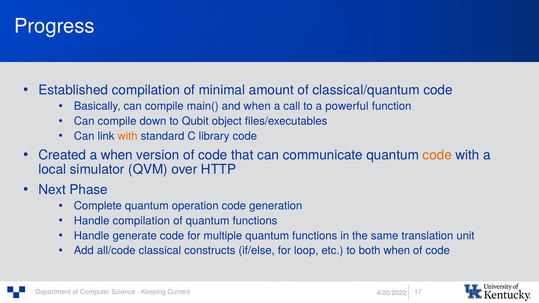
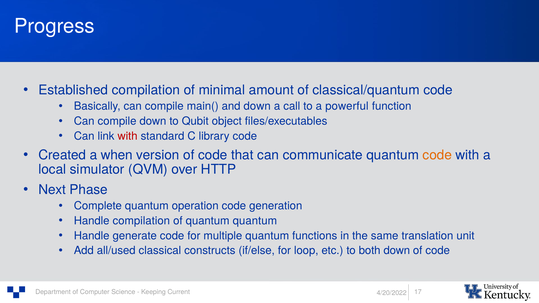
and when: when -> down (257, 106)
with colour: orange -> red (128, 136)
of quantum functions: functions -> quantum (255, 221)
all/code: all/code -> all/used (116, 251)
both when: when -> down (397, 251)
